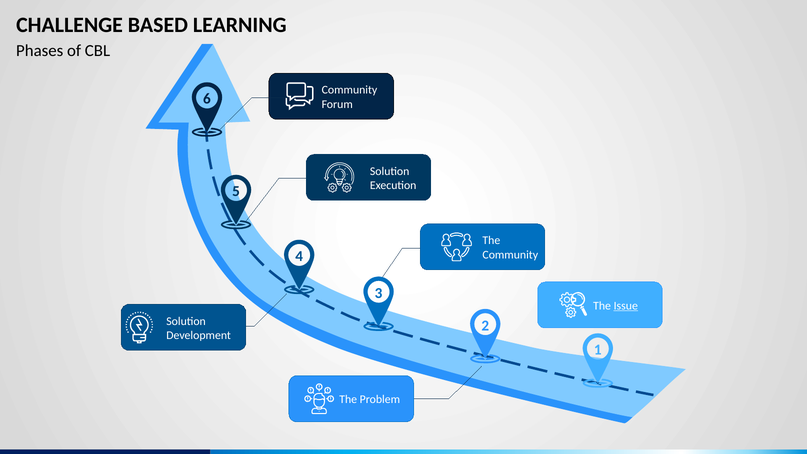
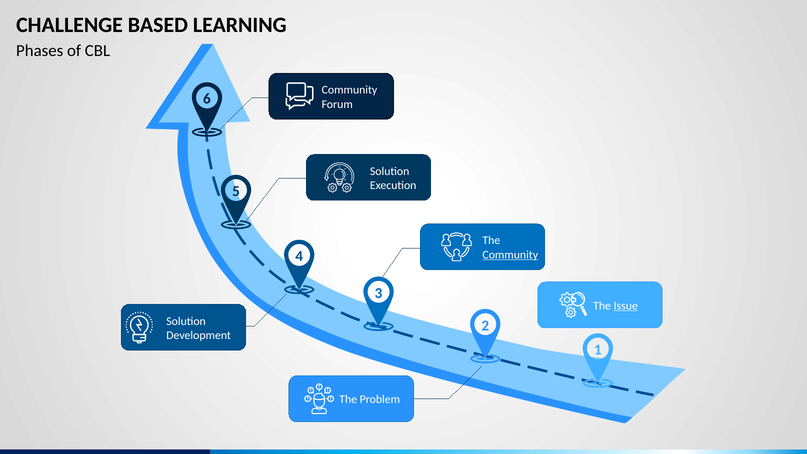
Community underline: none -> present (510, 255)
